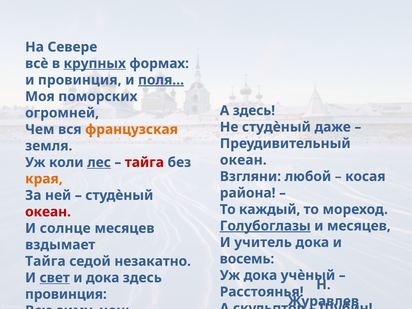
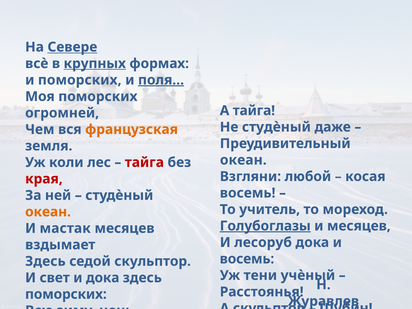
Севере underline: none -> present (72, 47)
и провинция: провинция -> поморских (80, 80)
А здесь: здесь -> тайга (254, 111)
лес underline: present -> none (99, 162)
края colour: orange -> red (44, 179)
района: района -> восемь (248, 193)
каждый: каждый -> учитель (270, 209)
океан colour: red -> orange (48, 212)
И солнце: солнце -> мастак (65, 228)
учитель: учитель -> лесоруб (263, 242)
Тайга: Тайга -> Здесь (45, 261)
седой незакатно: незакатно -> скульптор (153, 261)
Уж дока: дока -> тени (260, 275)
свет underline: present -> none (55, 278)
провинция: провинция -> поморских (66, 294)
